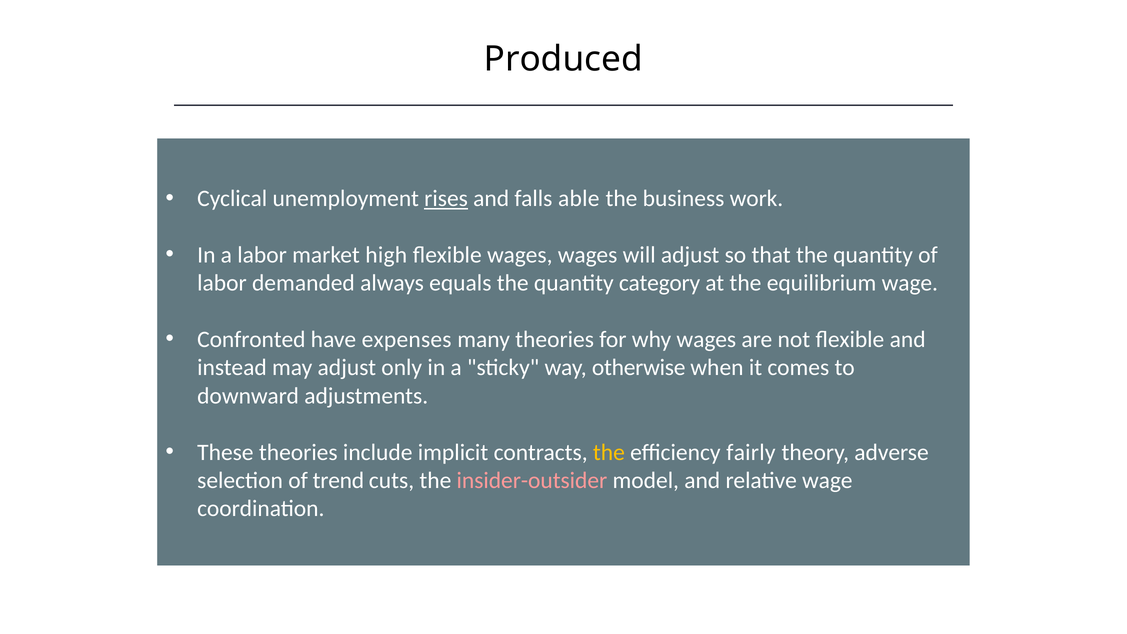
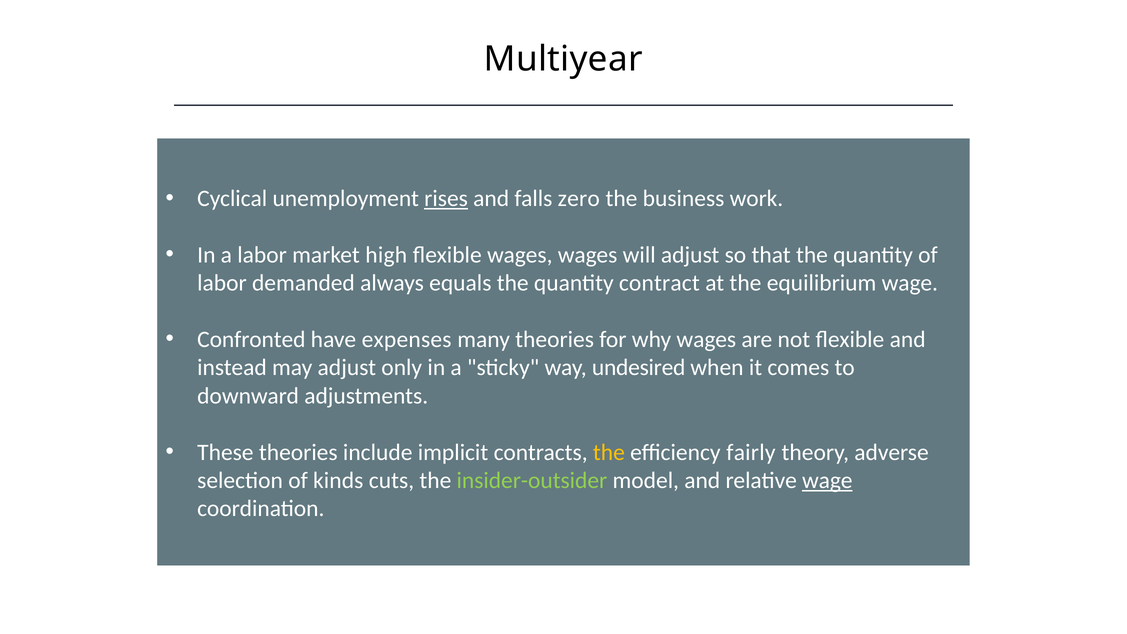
Produced: Produced -> Multiyear (563, 59)
able: able -> zero (579, 199)
category: category -> contract (659, 283)
otherwise: otherwise -> undesired (639, 368)
trend: trend -> kinds (338, 480)
insider-outsider colour: pink -> light green (532, 480)
wage underline: none -> present (827, 480)
